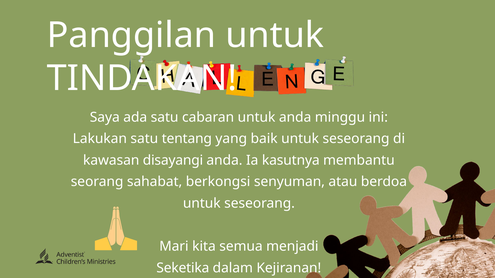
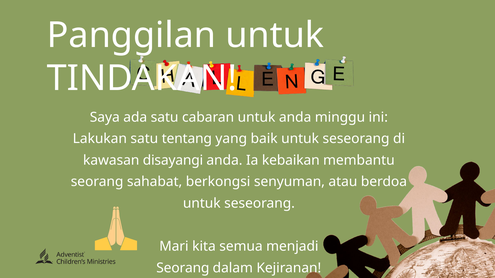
kasutnya: kasutnya -> kebaikan (291, 161)
Seketika: Seketika -> Seorang (183, 268)
